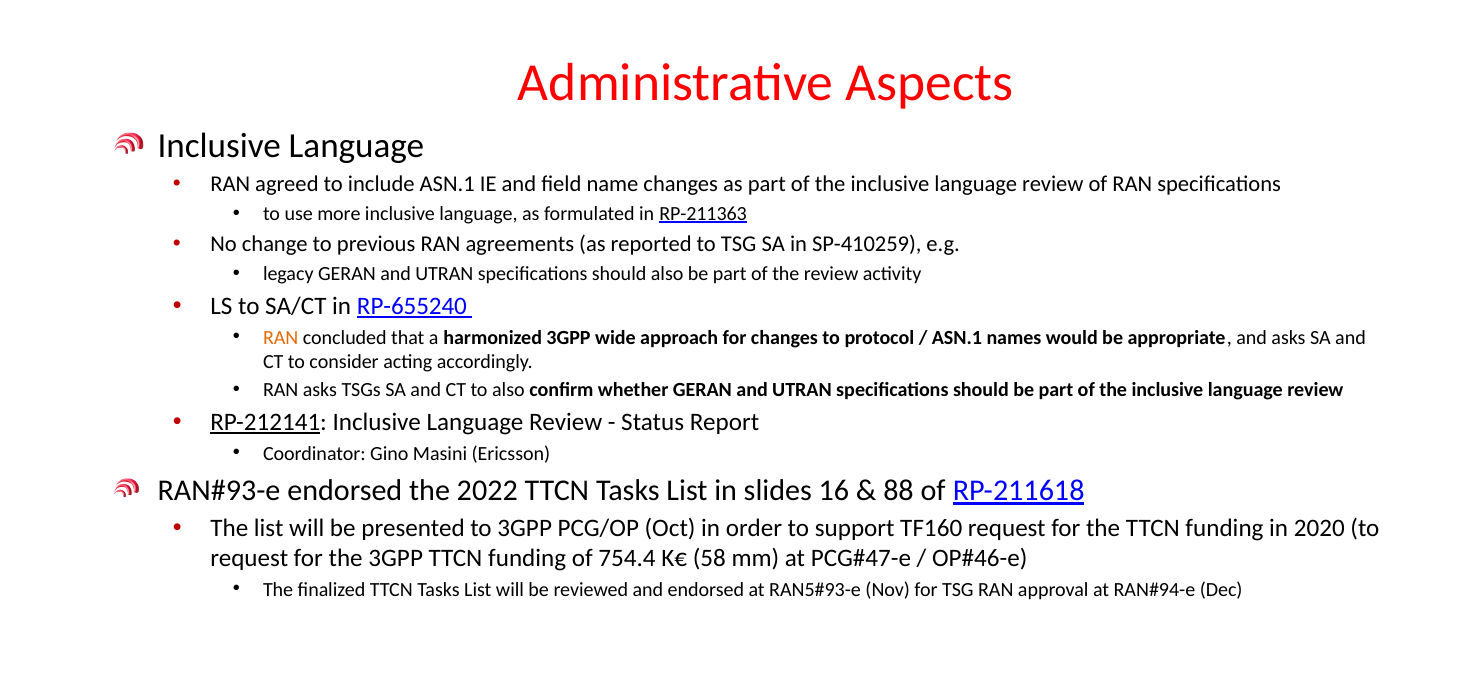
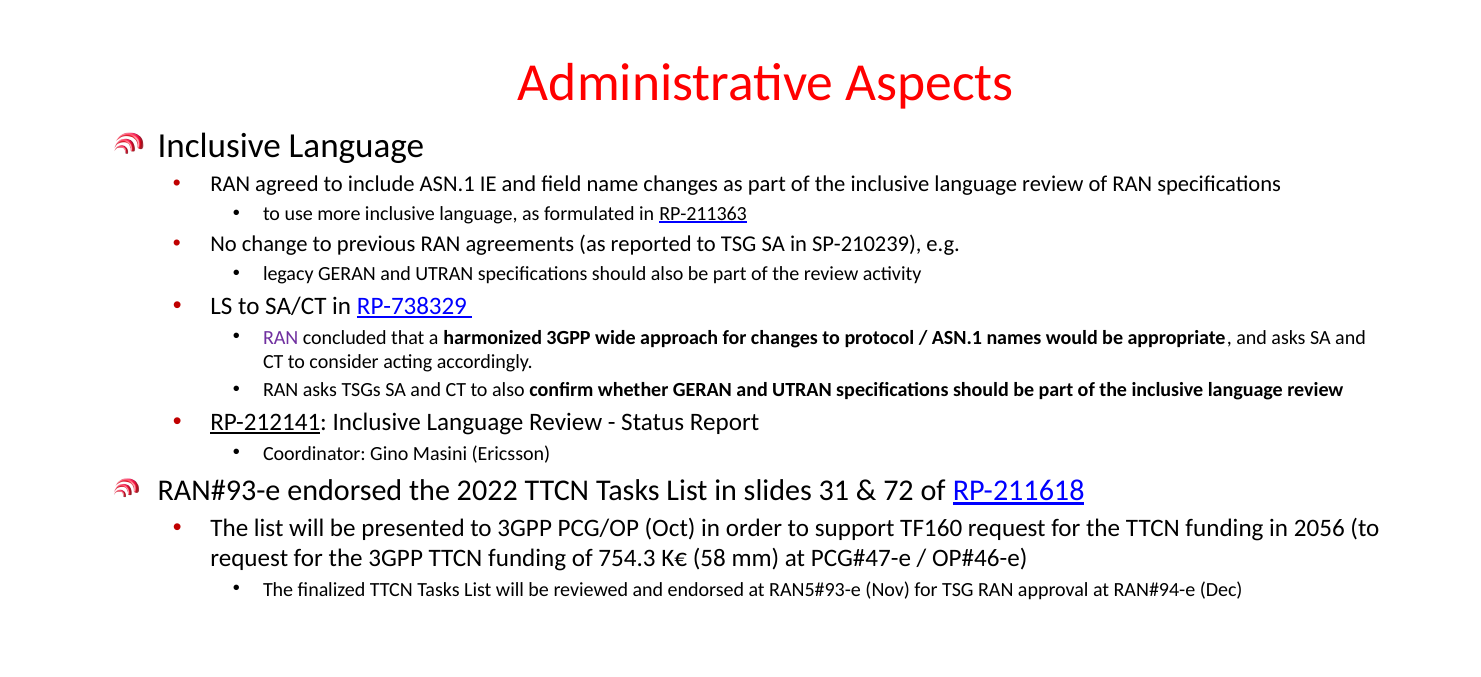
SP-410259: SP-410259 -> SP-210239 (867, 244)
RP-655240: RP-655240 -> RP-738329 (412, 306)
RAN colour: orange -> purple (281, 338)
16: 16 -> 31 (834, 490)
88: 88 -> 72 (898, 490)
2020: 2020 -> 2056 (1319, 529)
754.4: 754.4 -> 754.3 (627, 559)
